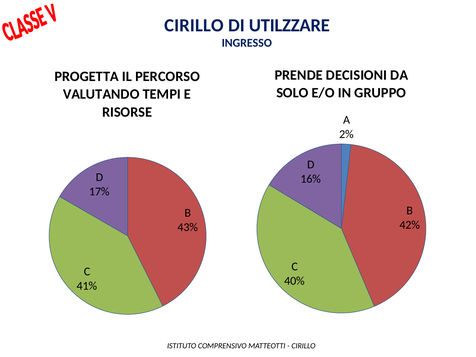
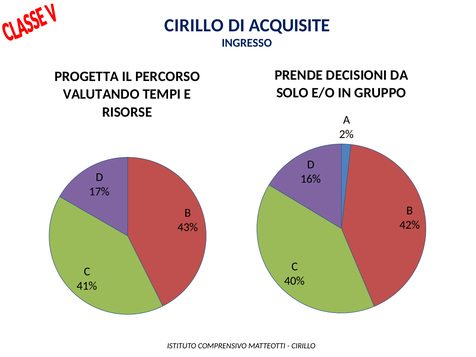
UTILZZARE: UTILZZARE -> ACQUISITE (289, 25)
